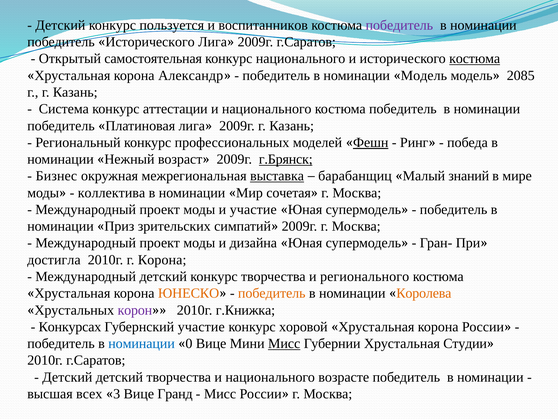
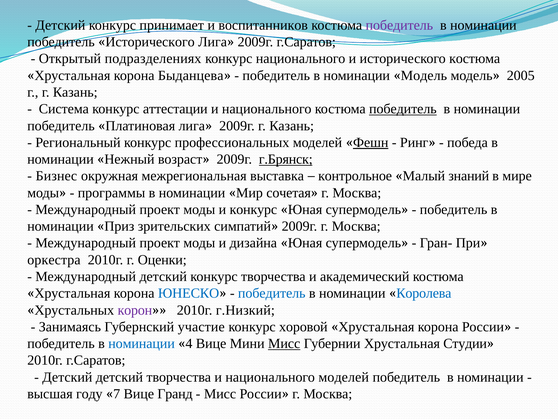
пользуется: пользуется -> принимает (172, 25)
самостоятельная: самостоятельная -> подразделениях (153, 59)
костюма underline: present -> none (475, 59)
Александр: Александр -> Быданцева (191, 75)
2085: 2085 -> 2005 (521, 75)
победитель underline: none -> present (403, 109)
выставка underline: present -> none (277, 176)
барабанщиц: барабанщиц -> контрольное (355, 176)
коллектива: коллектива -> программы (111, 193)
и участие: участие -> конкурс (253, 209)
достигла: достигла -> оркестра (54, 260)
г Корона: Корона -> Оценки (162, 260)
регионального: регионального -> академический (365, 276)
ЮНЕСКО colour: orange -> blue (189, 293)
победитель colour: orange -> blue (272, 293)
Королева colour: orange -> blue (424, 293)
г.Книжка: г.Книжка -> г.Низкий (245, 310)
Конкурсах: Конкурсах -> Занимаясь (70, 326)
0: 0 -> 4 (189, 343)
национального возрасте: возрасте -> моделей (344, 377)
всех: всех -> году (89, 393)
3: 3 -> 7 (117, 393)
